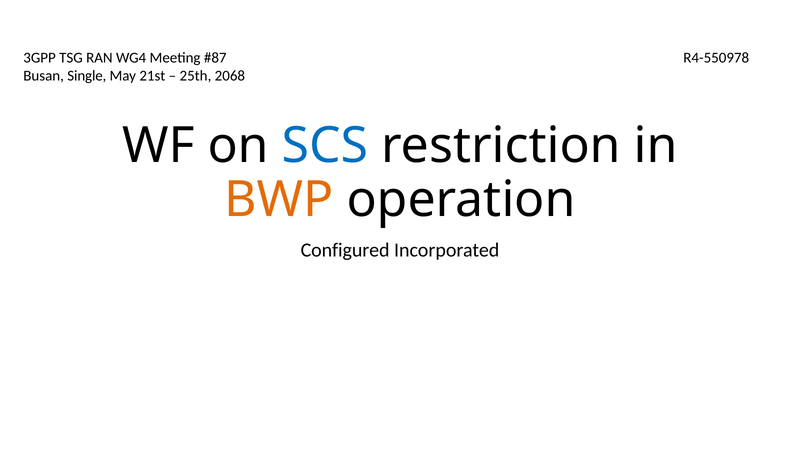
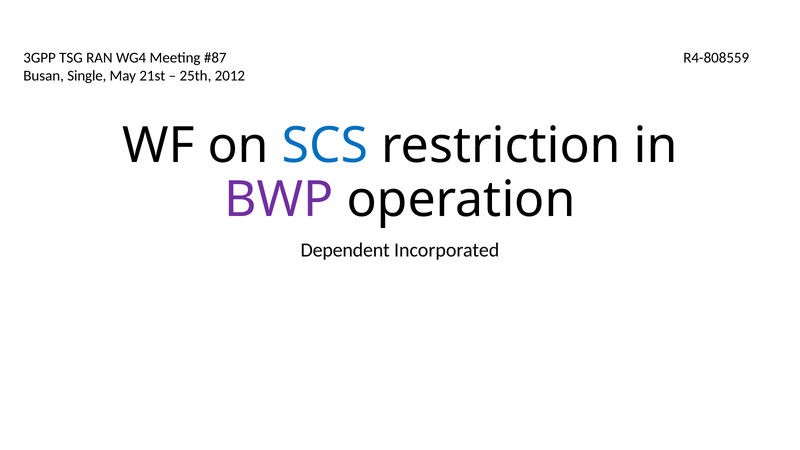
R4-550978: R4-550978 -> R4-808559 (716, 58)
2068: 2068 -> 2012 (230, 76)
BWP colour: orange -> purple (279, 200)
Configured: Configured -> Dependent (345, 250)
